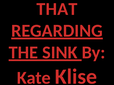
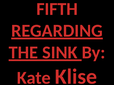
THAT: THAT -> FIFTH (57, 9)
